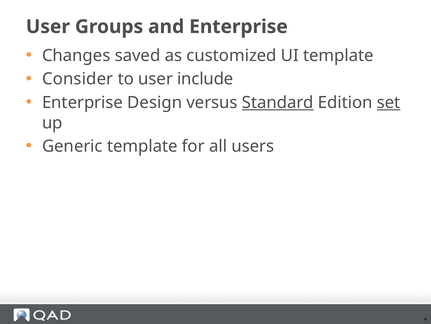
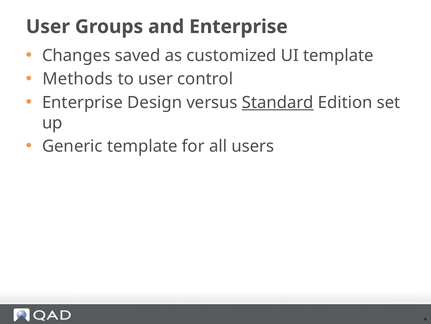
Consider: Consider -> Methods (78, 79)
include: include -> control (205, 79)
set underline: present -> none (389, 102)
